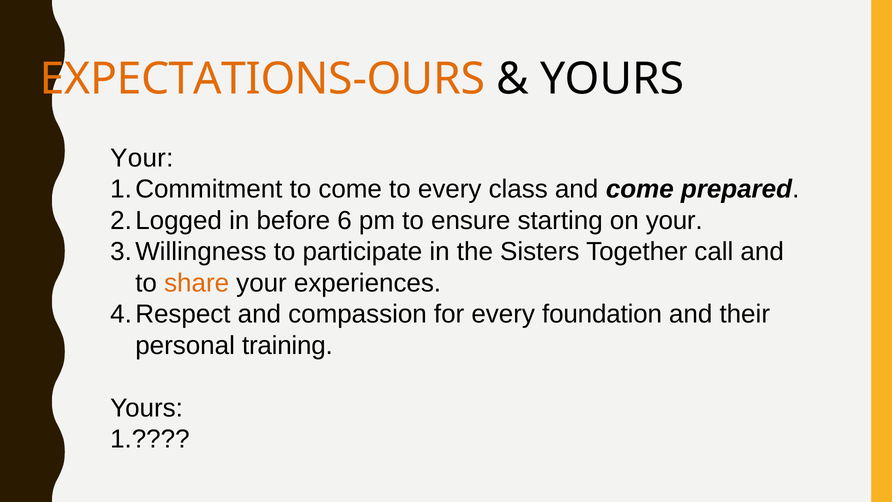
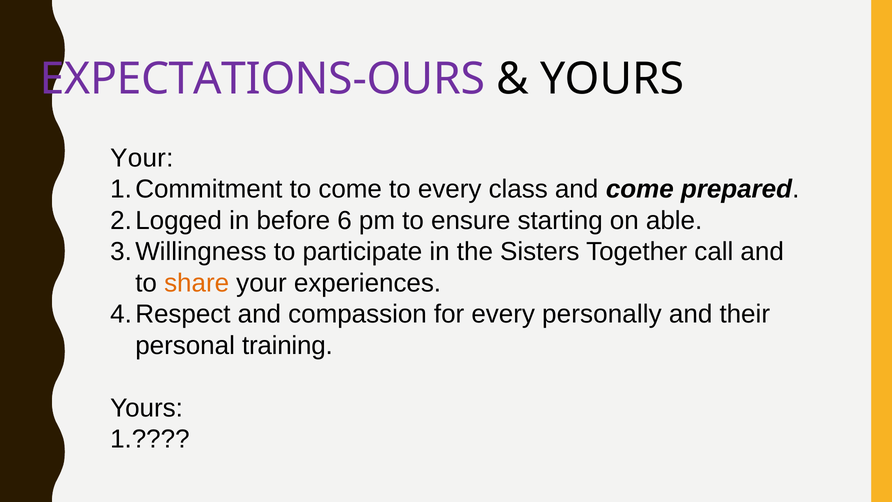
EXPECTATIONS-OURS colour: orange -> purple (262, 79)
on your: your -> able (674, 220)
foundation: foundation -> personally (602, 314)
